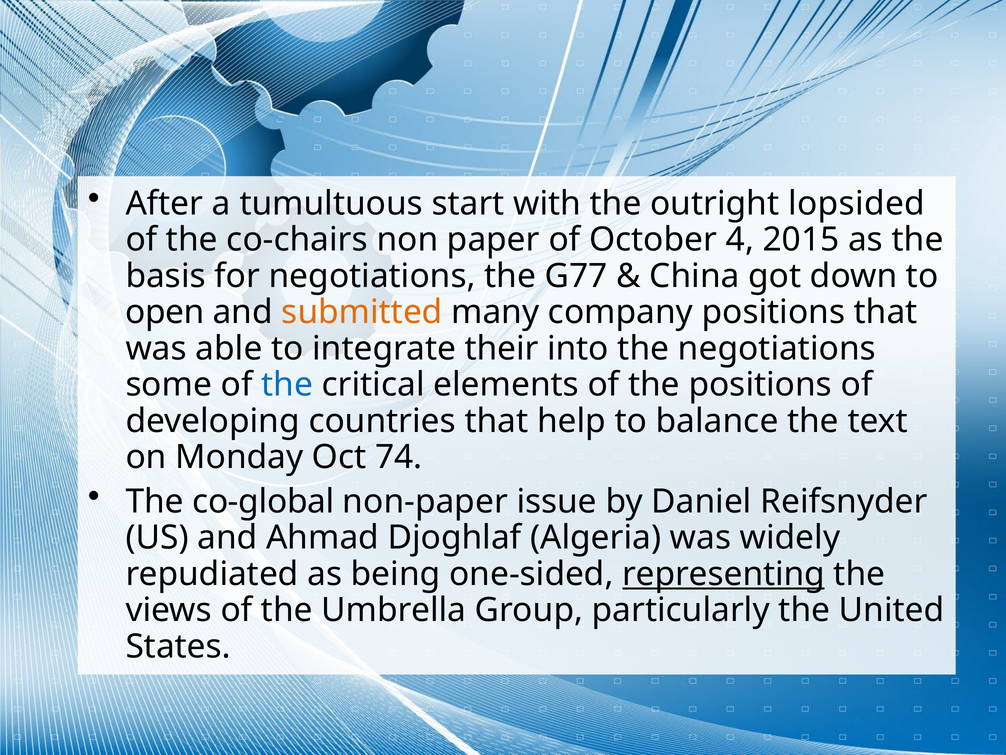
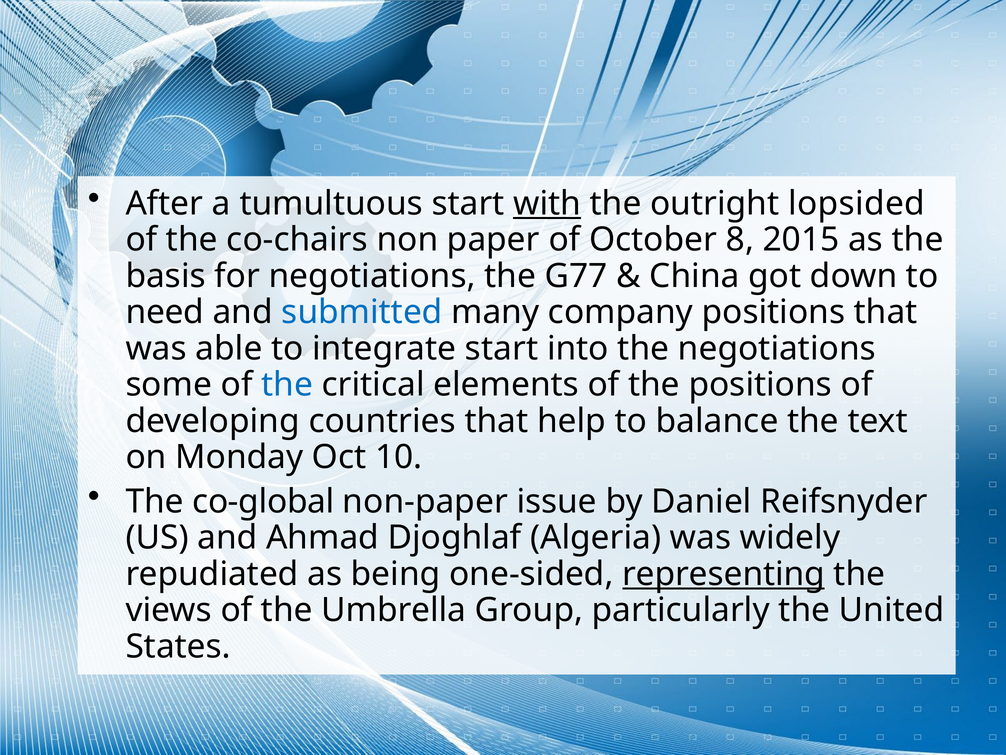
with underline: none -> present (547, 204)
4: 4 -> 8 (740, 240)
open: open -> need (165, 312)
submitted colour: orange -> blue (362, 312)
integrate their: their -> start (502, 348)
74: 74 -> 10 (399, 457)
